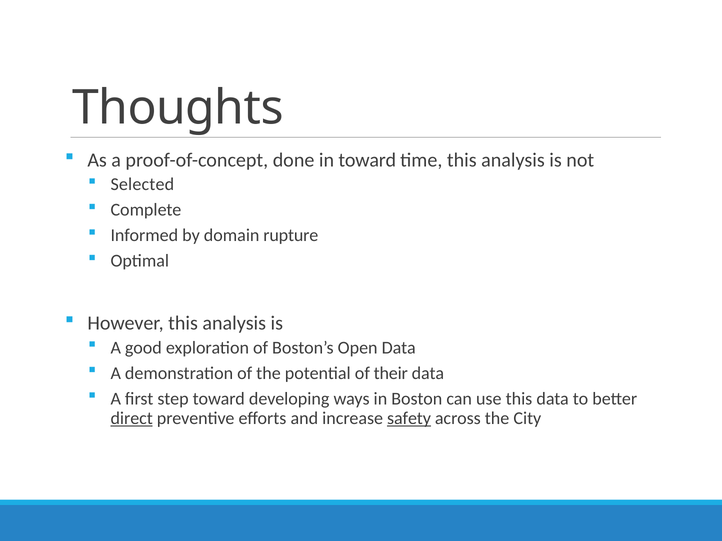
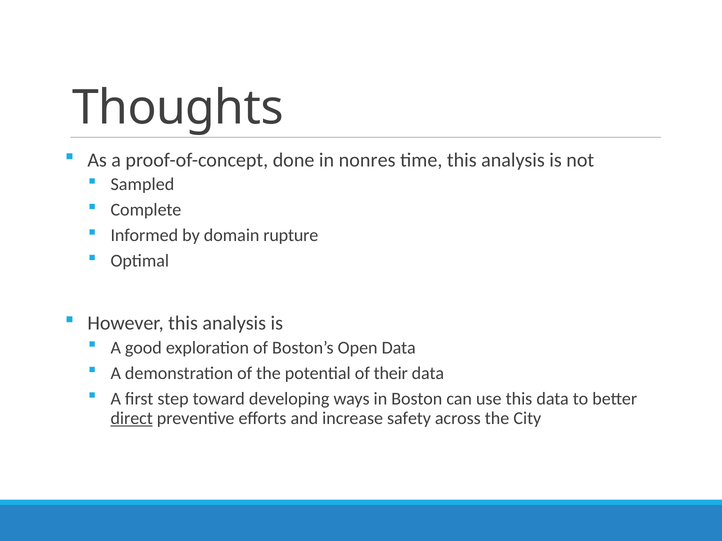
in toward: toward -> nonres (367, 160)
Selected: Selected -> Sampled (142, 185)
safety underline: present -> none (409, 419)
